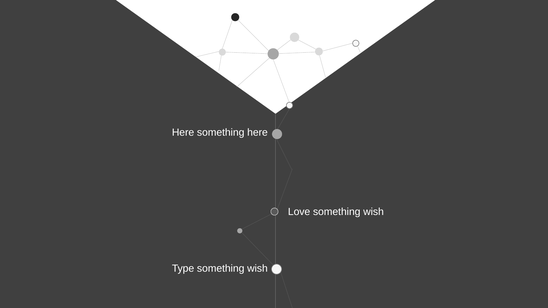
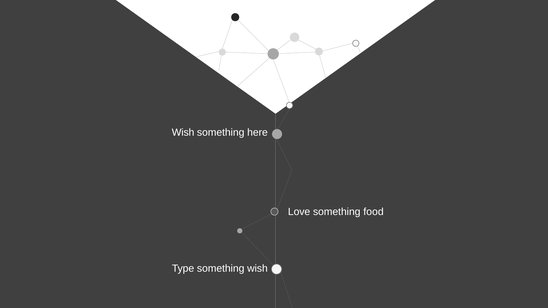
Here: Here -> Wish (183, 133)
wish: wish -> food (373, 212)
